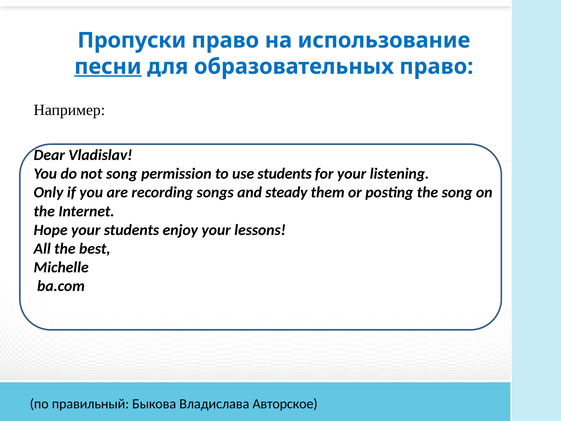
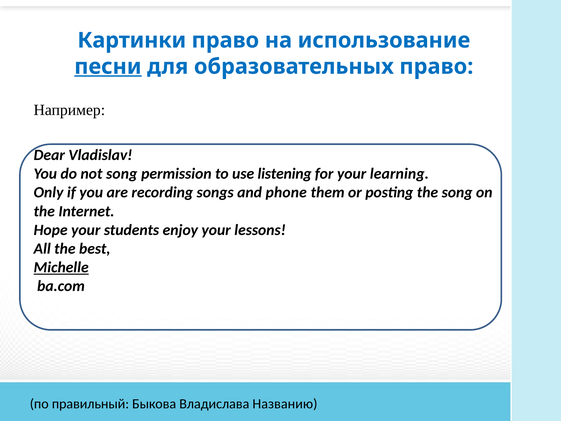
Пропуски: Пропуски -> Картинки (132, 40)
use students: students -> listening (285, 174)
listening: listening -> learning (399, 174)
steady: steady -> phone (286, 192)
Michelle underline: none -> present (61, 267)
Авторское: Авторское -> Названию (285, 404)
